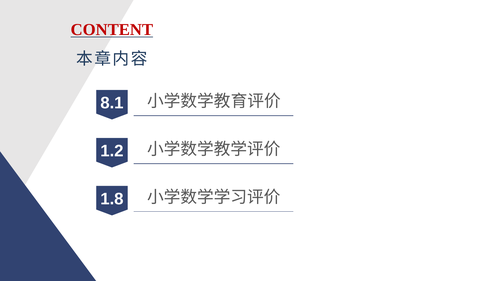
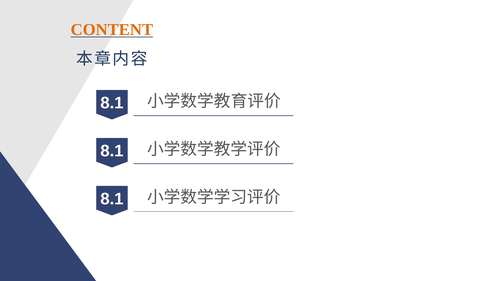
CONTENT colour: red -> orange (112, 30)
1.2: 1.2 -> 8.1 (112, 151)
1.8: 1.8 -> 8.1 (112, 199)
